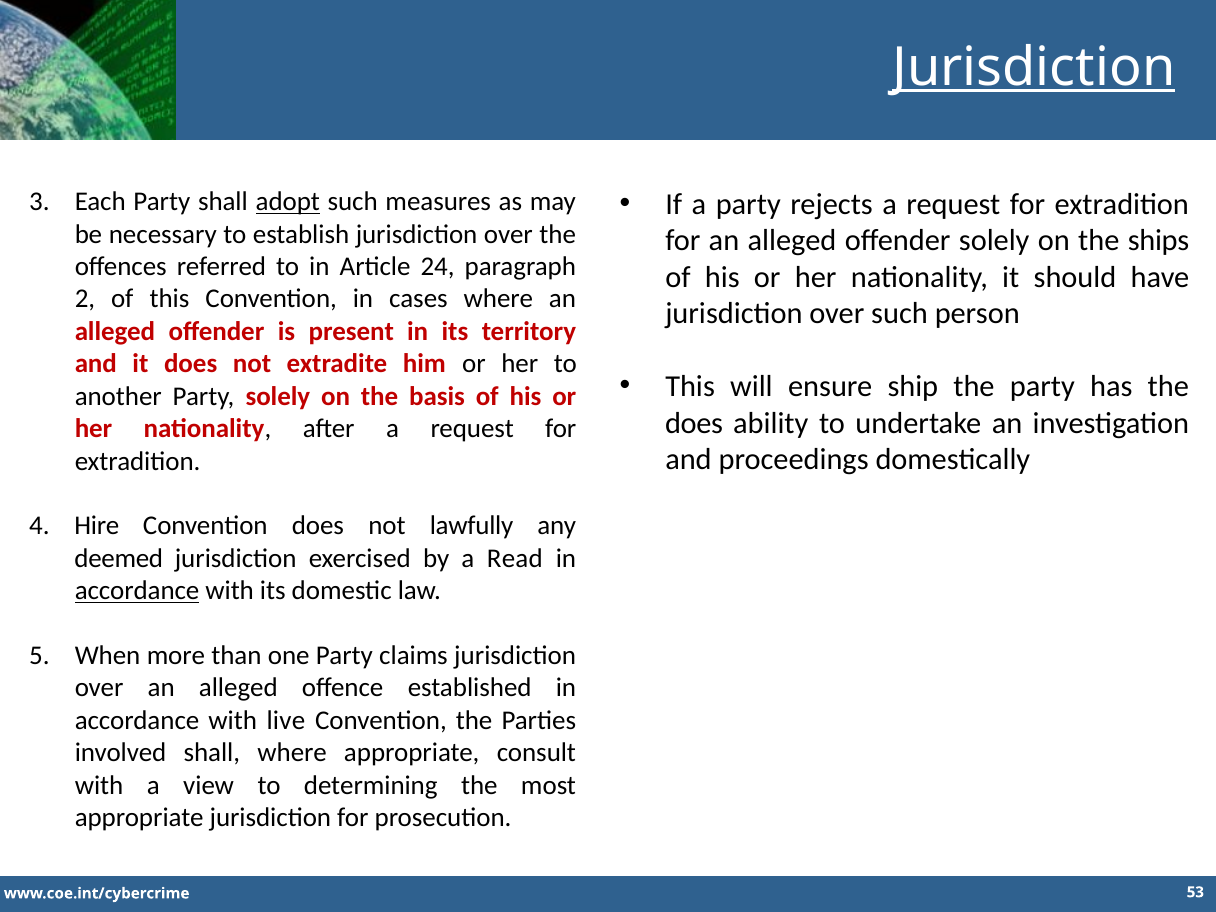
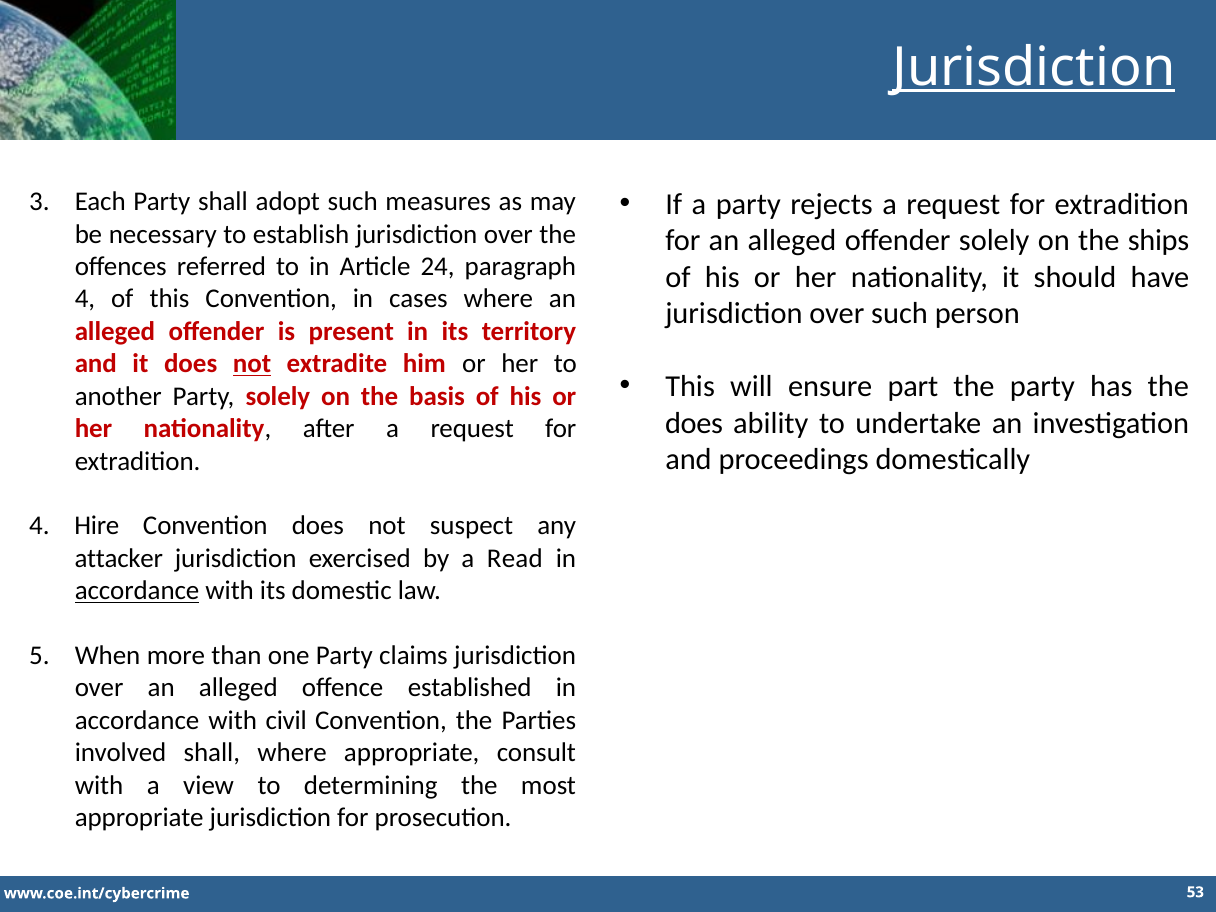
adopt underline: present -> none (288, 202)
2: 2 -> 4 (85, 299)
not underline: none -> present (252, 364)
ship: ship -> part (913, 387)
lawfully: lawfully -> suspect (471, 526)
deemed: deemed -> attacker (119, 558)
live: live -> civil (286, 720)
